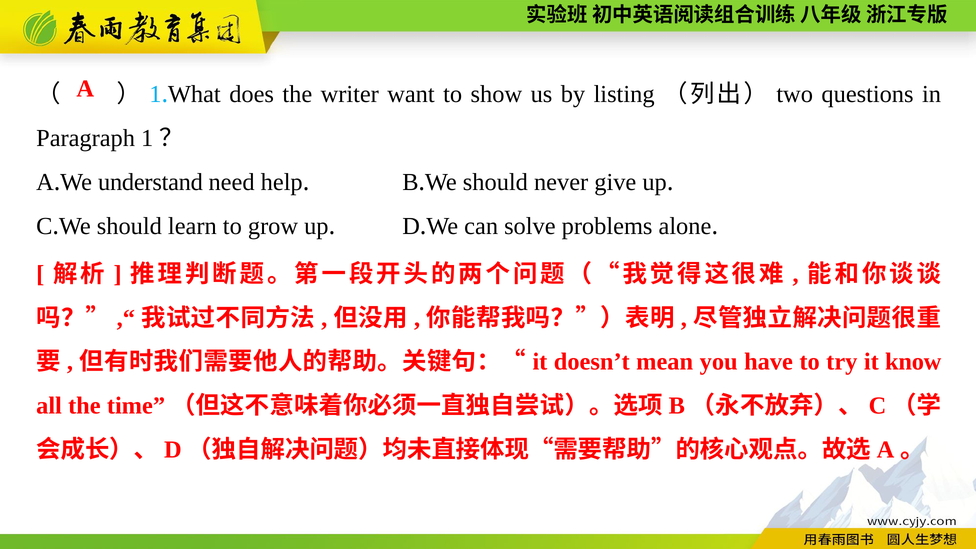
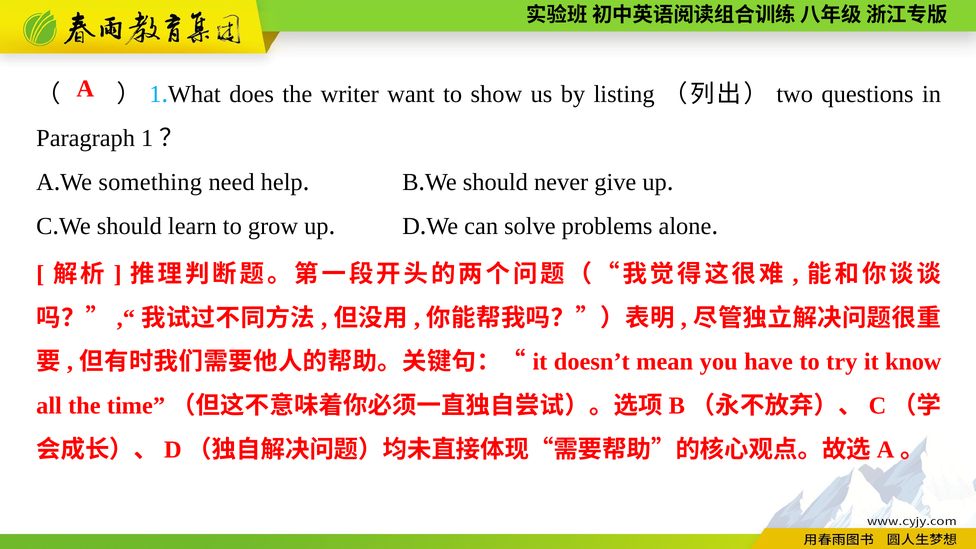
understand: understand -> something (150, 182)
